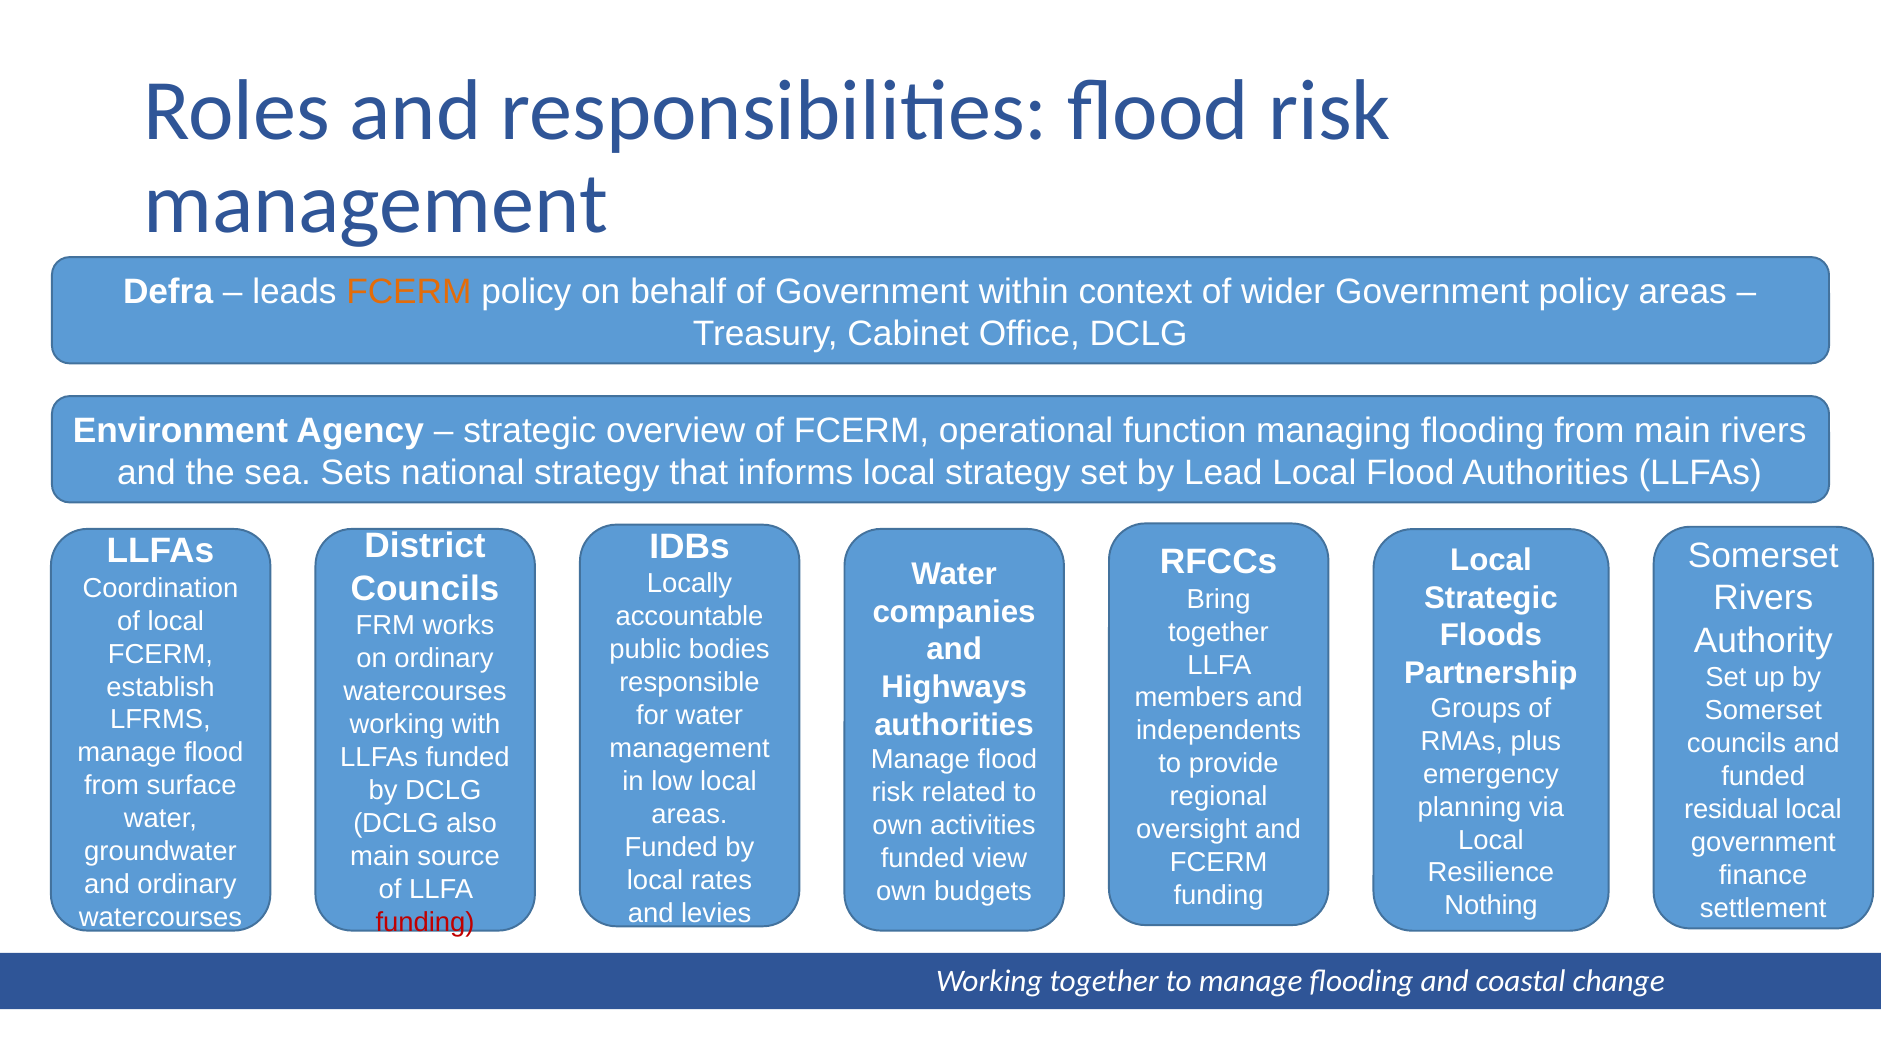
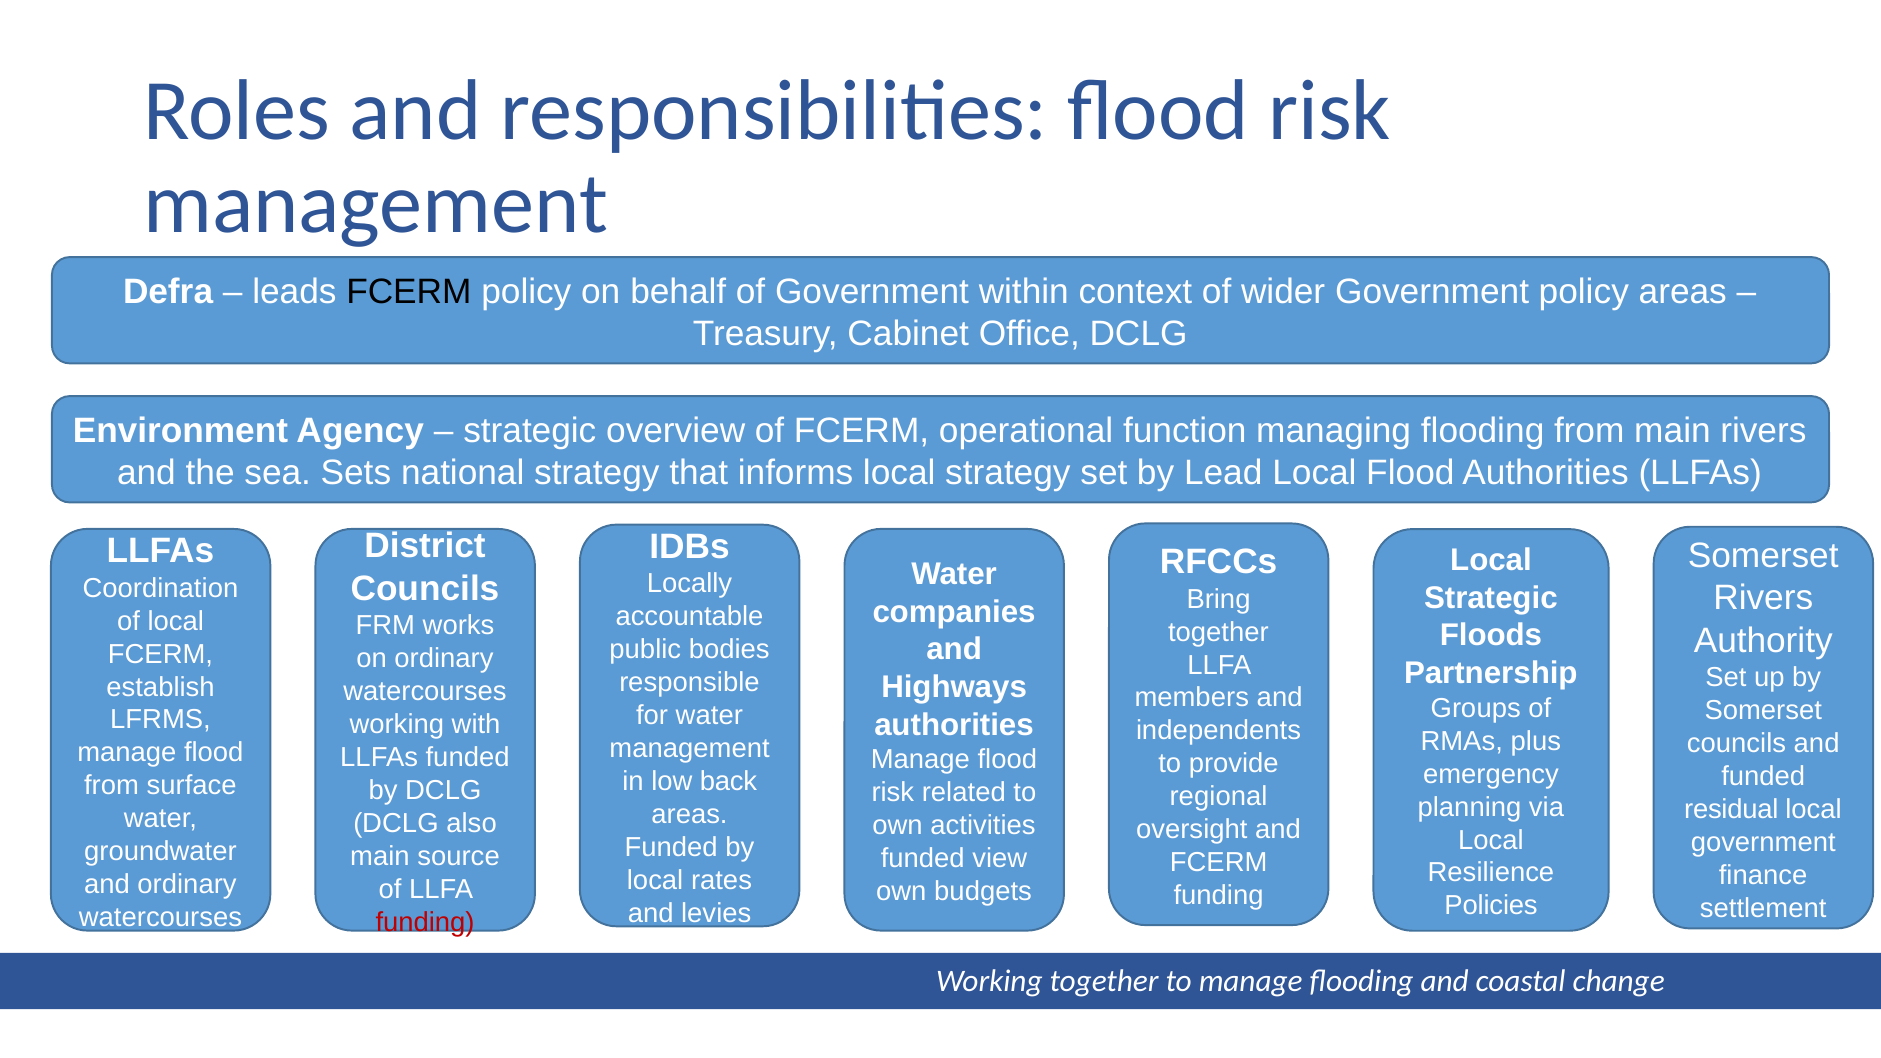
FCERM colour: orange -> black (409, 292)
low local: local -> back (729, 782)
Nothing: Nothing -> Policies (1491, 906)
